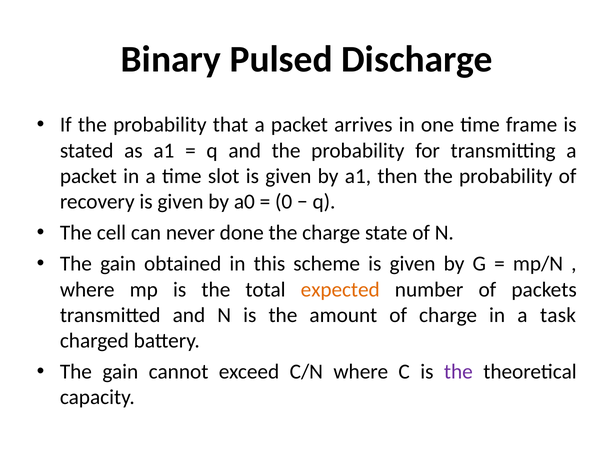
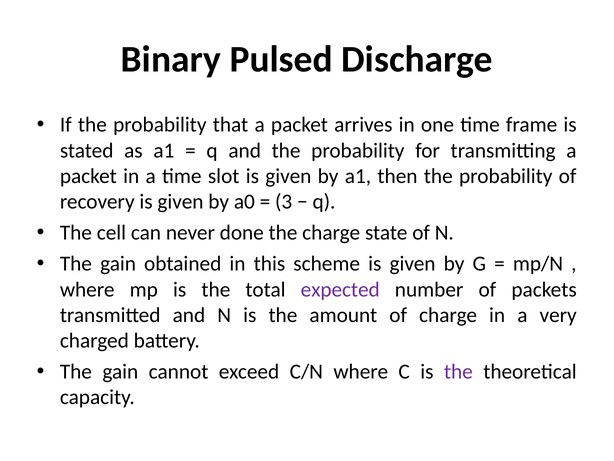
0: 0 -> 3 (284, 202)
expected colour: orange -> purple (340, 289)
task: task -> very (558, 315)
